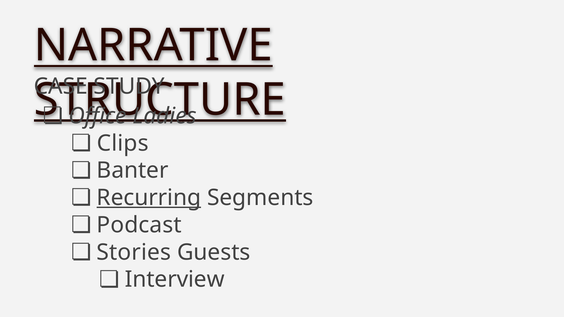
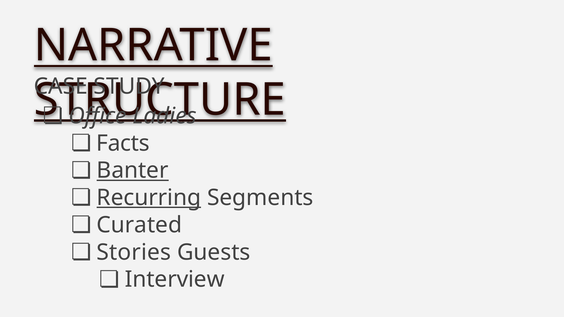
Clips: Clips -> Facts (123, 143)
Banter underline: none -> present (133, 171)
Podcast: Podcast -> Curated (139, 225)
